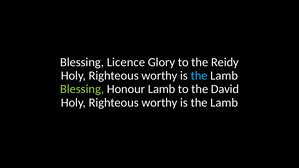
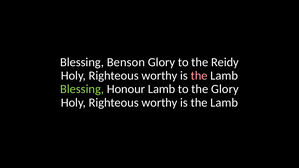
Licence: Licence -> Benson (126, 62)
the colour: light blue -> pink (199, 76)
the David: David -> Glory (225, 89)
